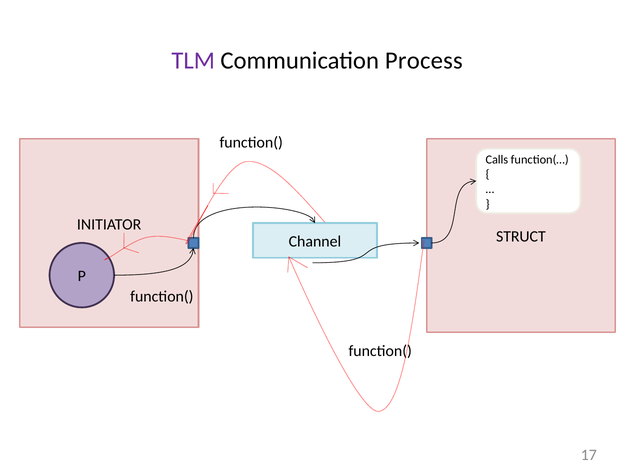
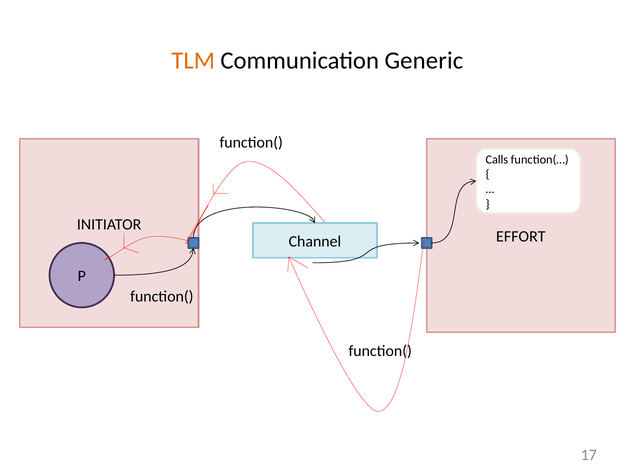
TLM colour: purple -> orange (193, 60)
Process: Process -> Generic (424, 60)
STRUCT: STRUCT -> EFFORT (521, 237)
